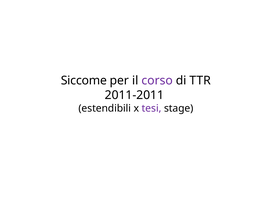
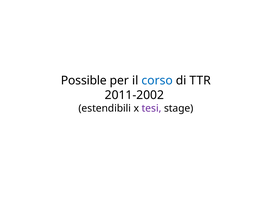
Siccome: Siccome -> Possible (84, 81)
corso colour: purple -> blue (157, 81)
2011-2011: 2011-2011 -> 2011-2002 (134, 95)
